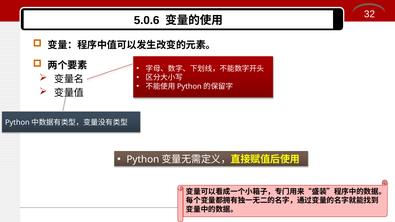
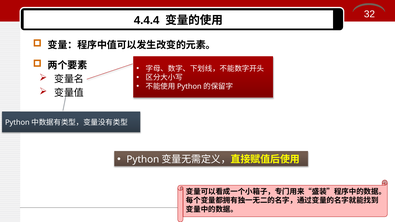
5.0.6: 5.0.6 -> 4.4.4 (147, 20)
